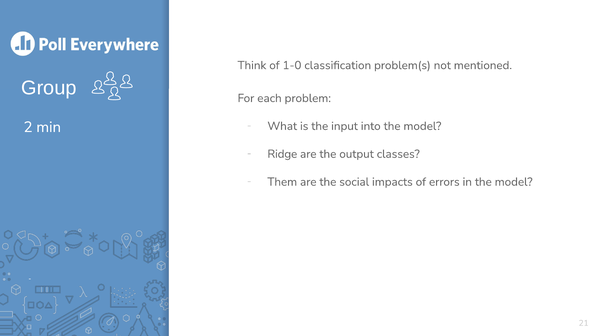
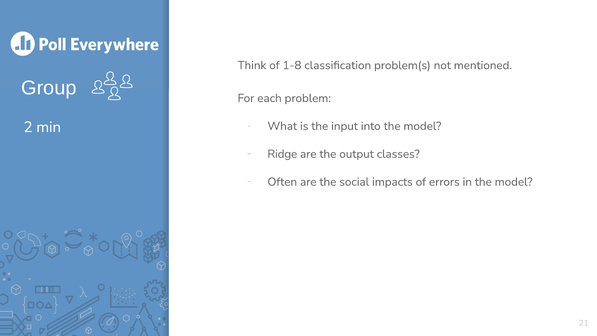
1-0: 1-0 -> 1-8 (292, 65)
Them: Them -> Often (282, 182)
